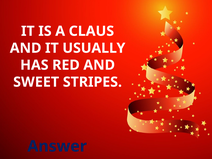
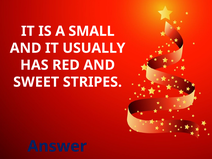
CLAUS: CLAUS -> SMALL (91, 31)
